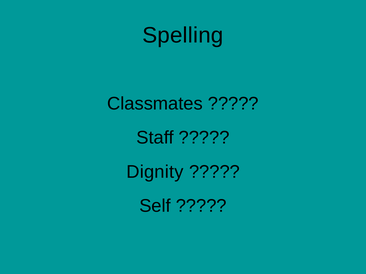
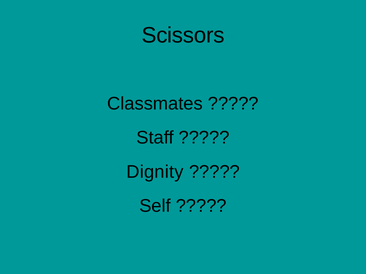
Spelling: Spelling -> Scissors (183, 35)
